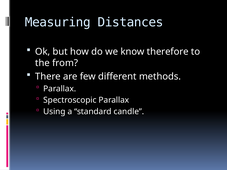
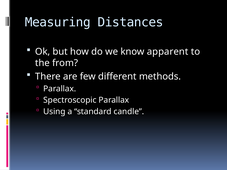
therefore: therefore -> apparent (168, 52)
